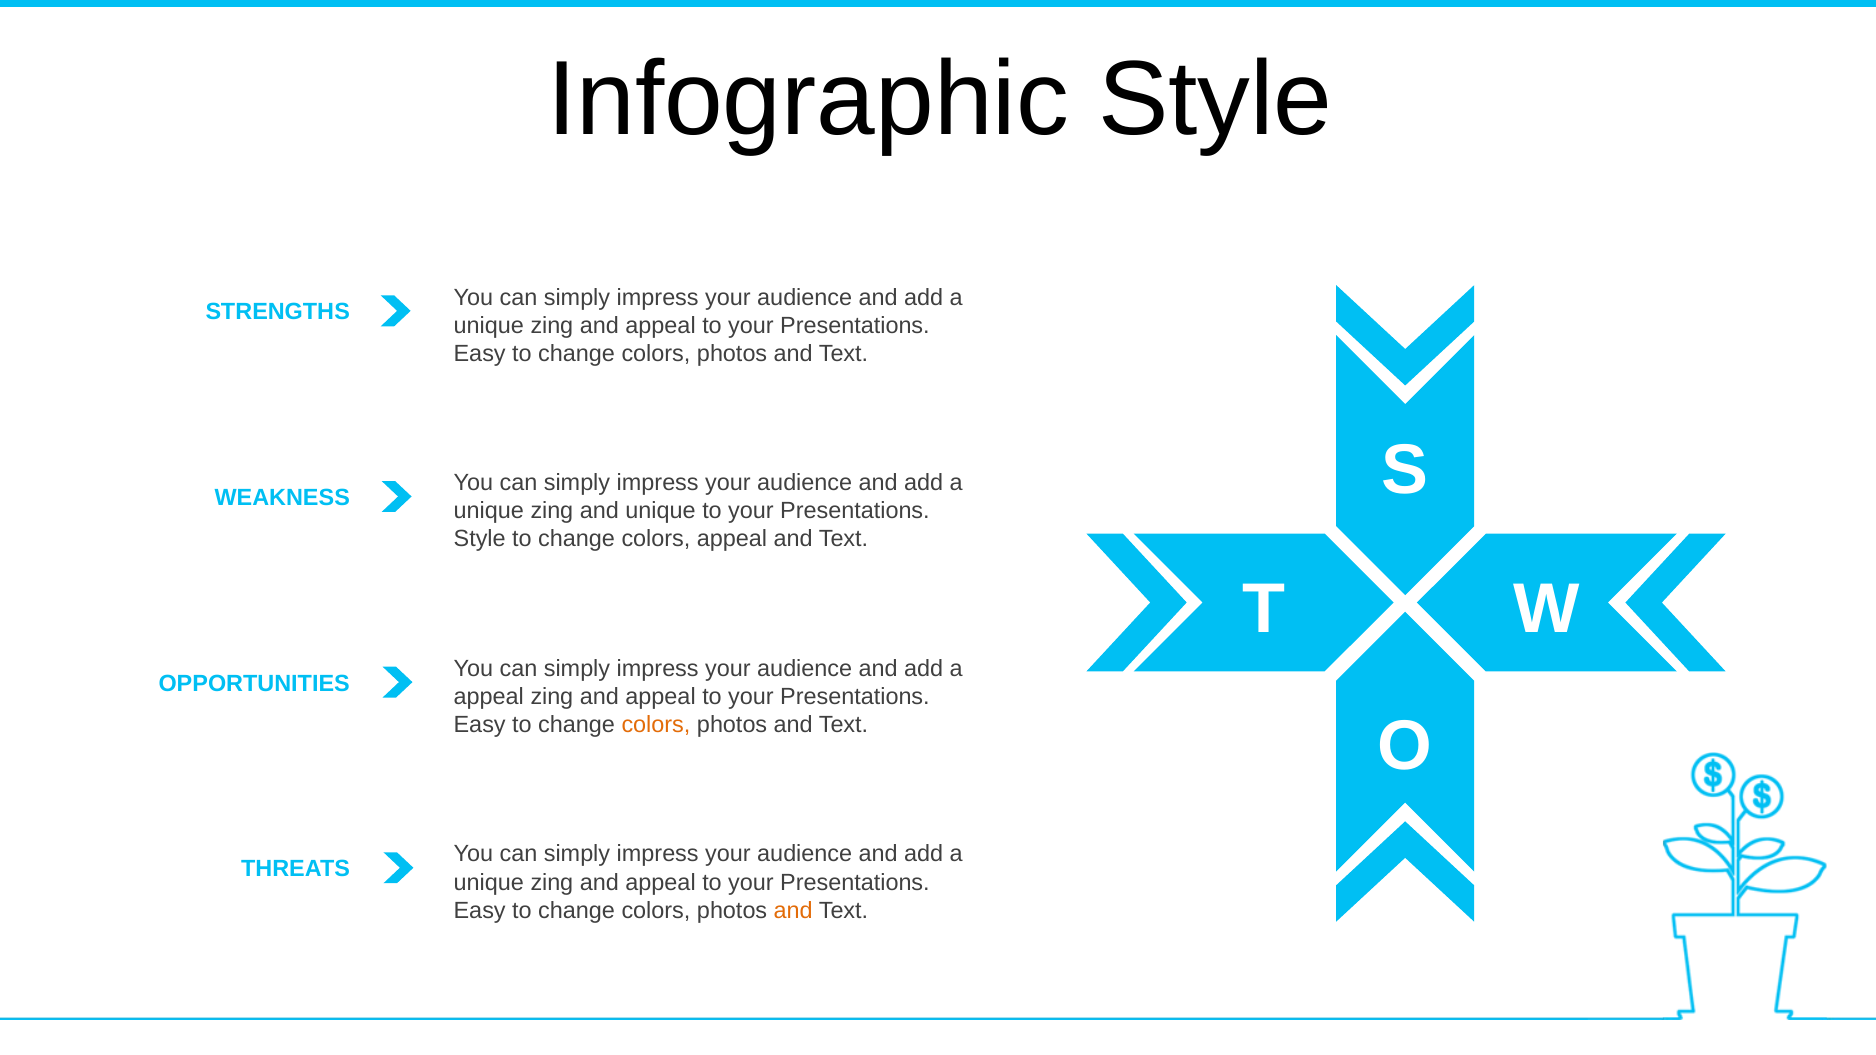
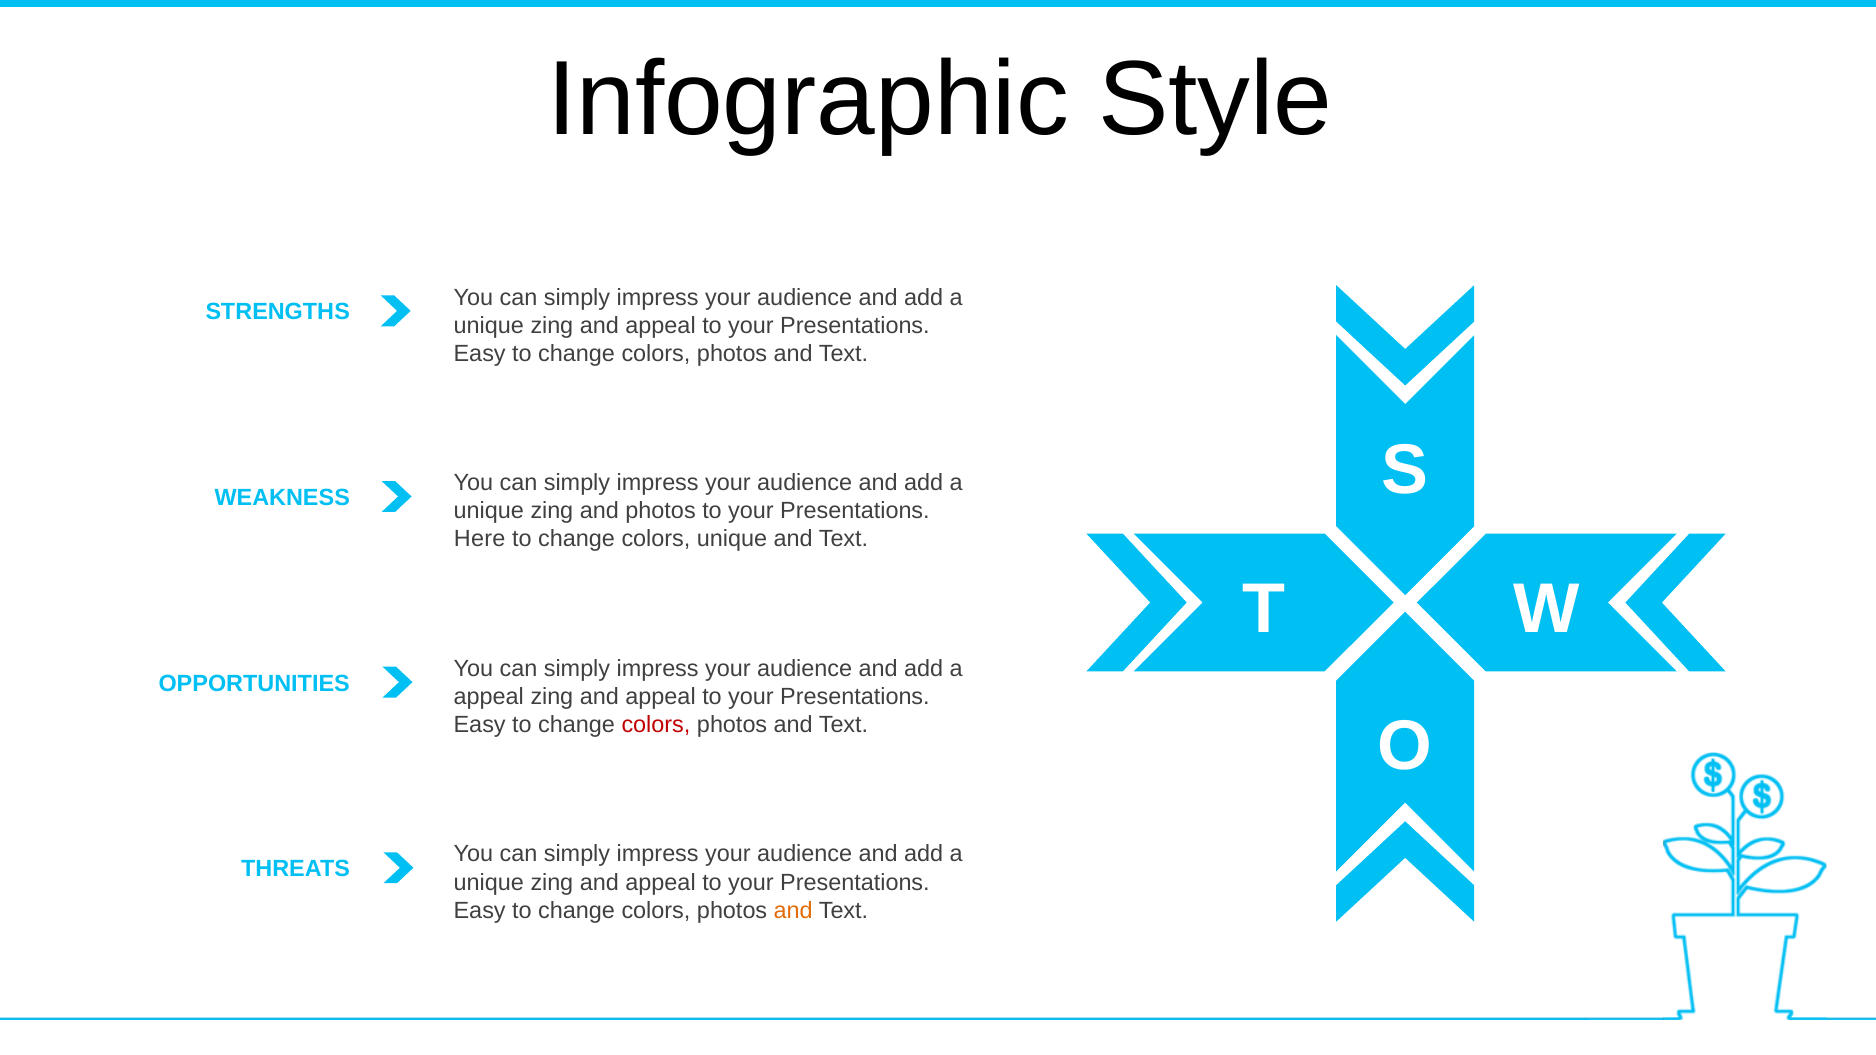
and unique: unique -> photos (661, 511)
Style: Style -> Here (480, 539)
colors appeal: appeal -> unique (732, 539)
colors colour: orange -> red (656, 725)
